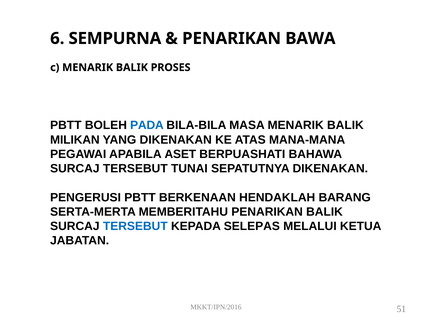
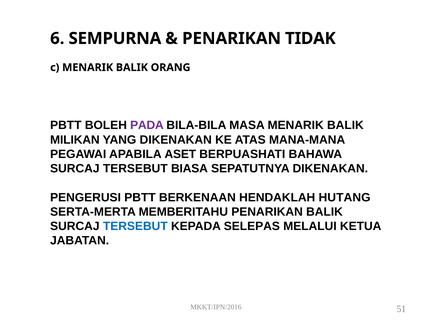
BAWA: BAWA -> TIDAK (310, 38)
PROSES: PROSES -> ORANG (171, 67)
PADA colour: blue -> purple (147, 125)
TUNAI: TUNAI -> BIASA (189, 169)
BARANG: BARANG -> HUTANG (345, 197)
